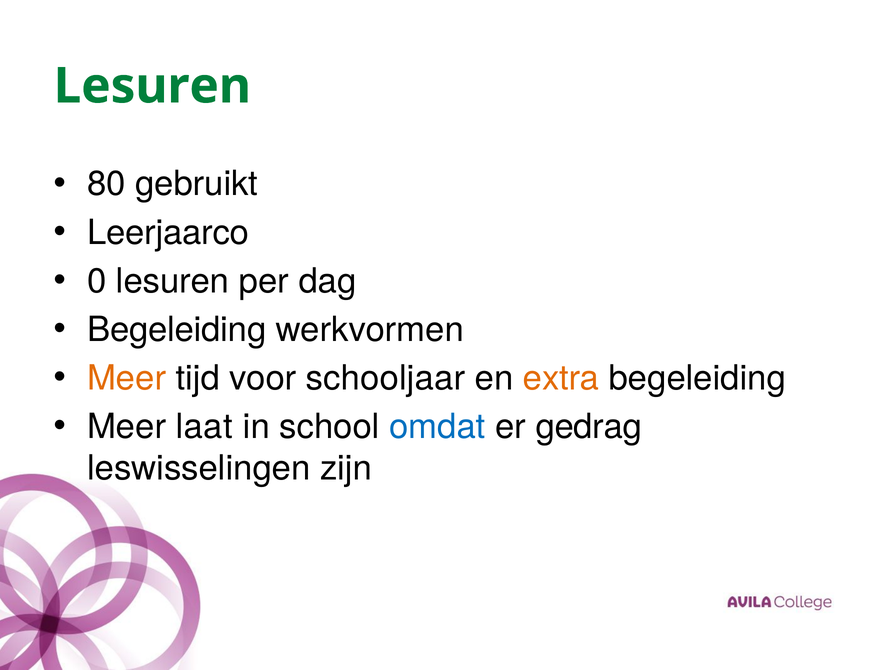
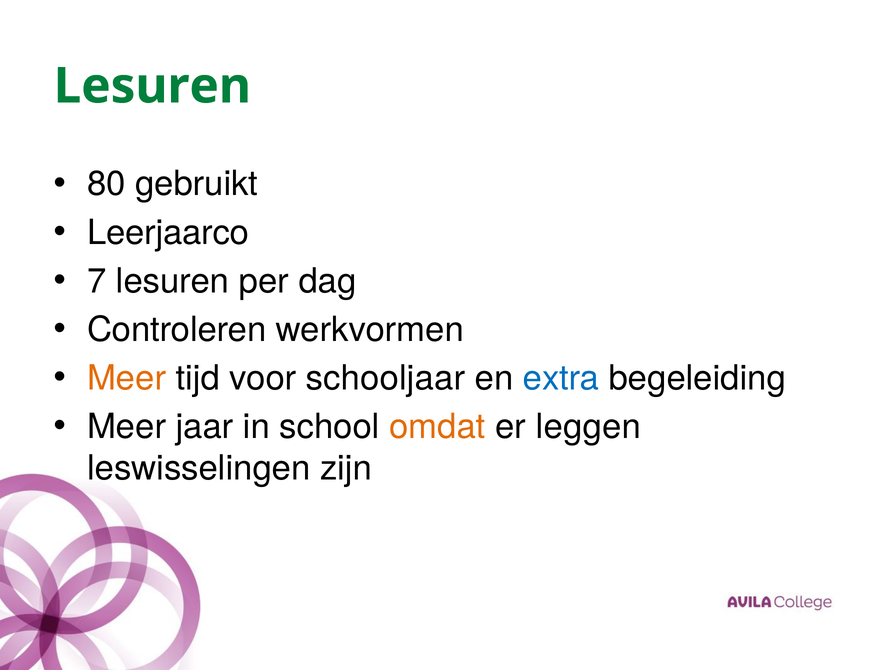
0: 0 -> 7 (97, 281)
Begeleiding: Begeleiding -> Controleren (177, 330)
extra colour: orange -> blue (561, 378)
laat: laat -> jaar (204, 427)
omdat colour: blue -> orange (437, 427)
gedrag: gedrag -> leggen (588, 427)
